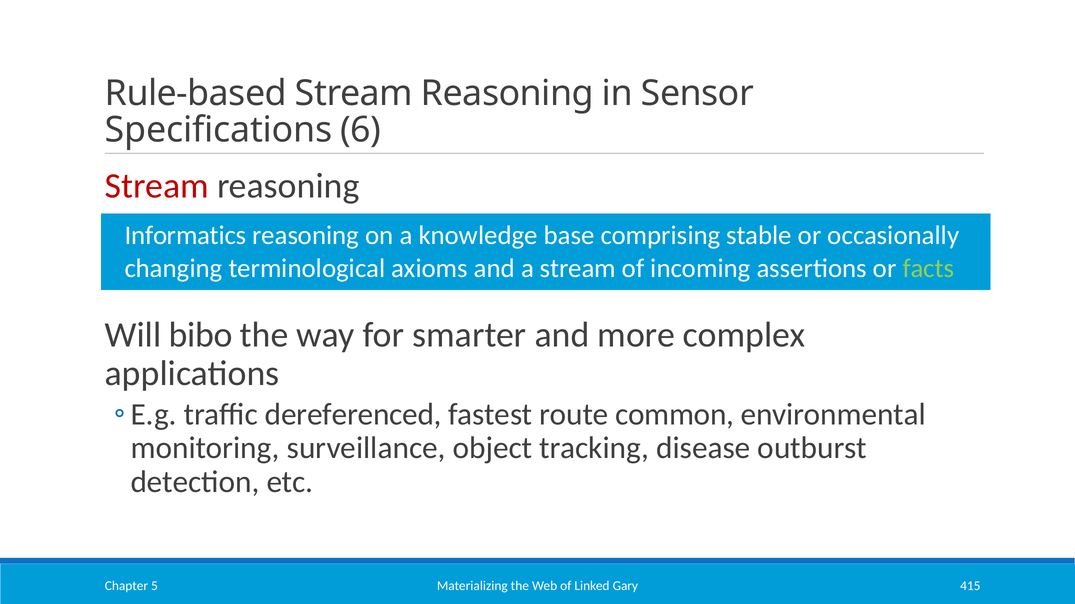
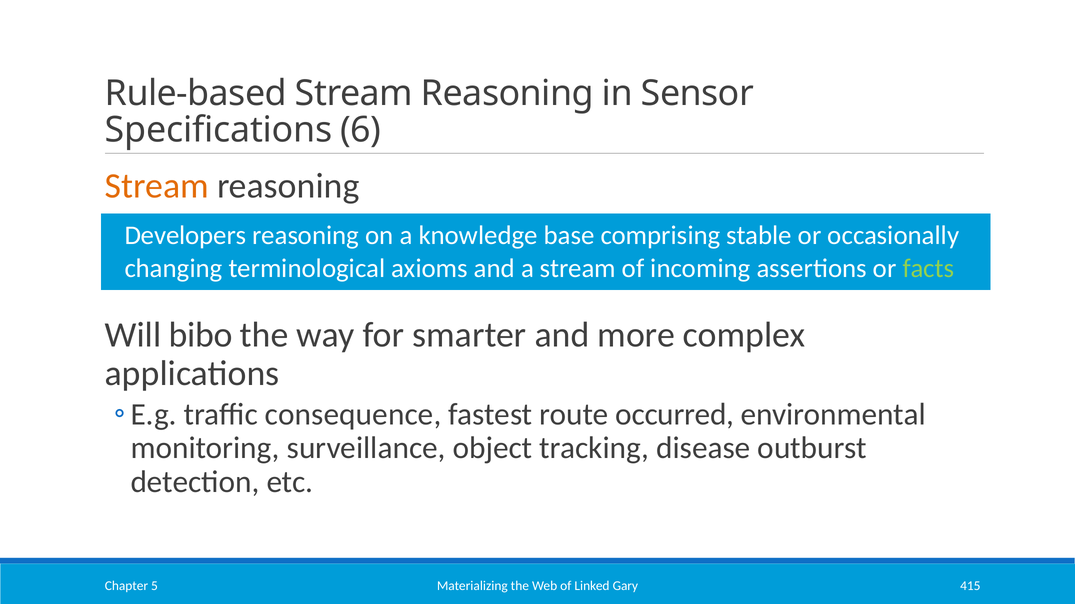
Stream colour: red -> orange (157, 186)
Informatics: Informatics -> Developers (185, 236)
dereferenced: dereferenced -> consequence (353, 415)
common: common -> occurred (675, 415)
